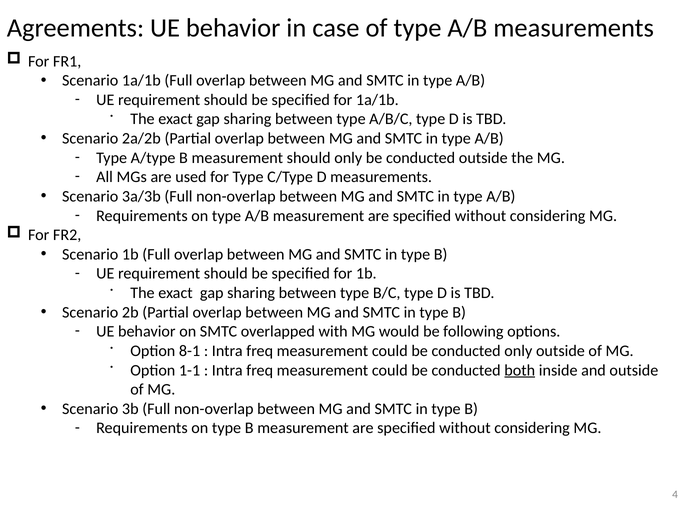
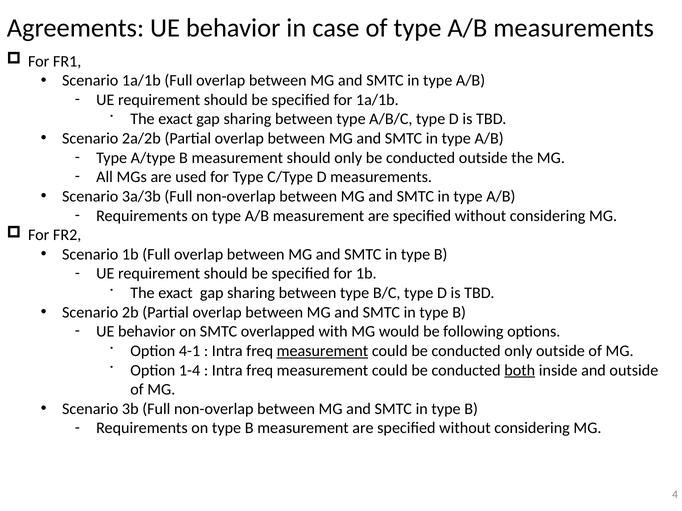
8-1: 8-1 -> 4-1 (190, 351)
measurement underline: none -> present (322, 351)
1-1: 1-1 -> 1-4 (190, 371)
